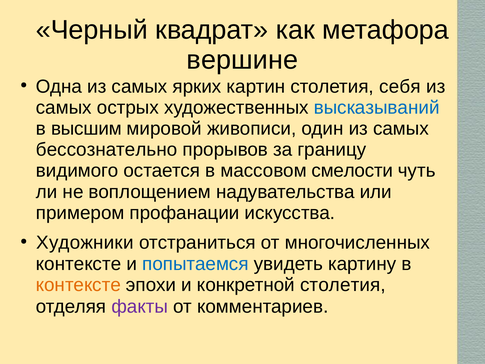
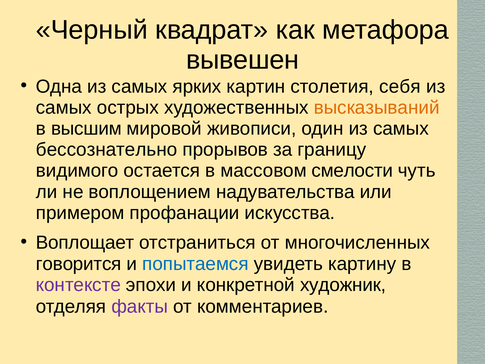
вершине: вершине -> вывешен (243, 60)
высказываний colour: blue -> orange (377, 107)
Художники: Художники -> Воплощает (85, 243)
контексте: контексте -> говорится (79, 264)
контексте colour: orange -> purple (78, 285)
конкретной столетия: столетия -> художник (343, 285)
